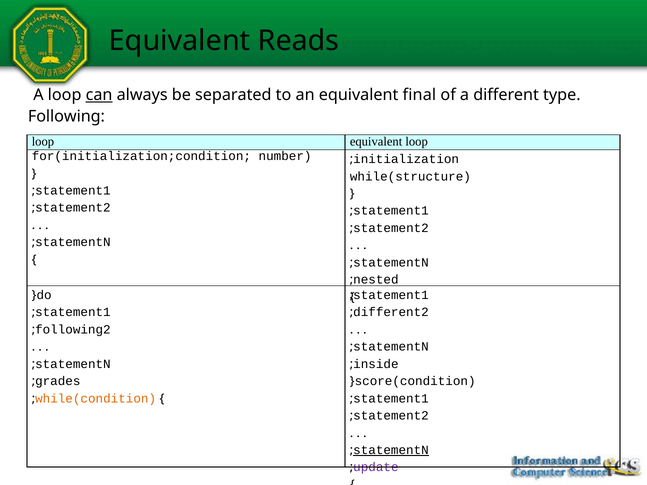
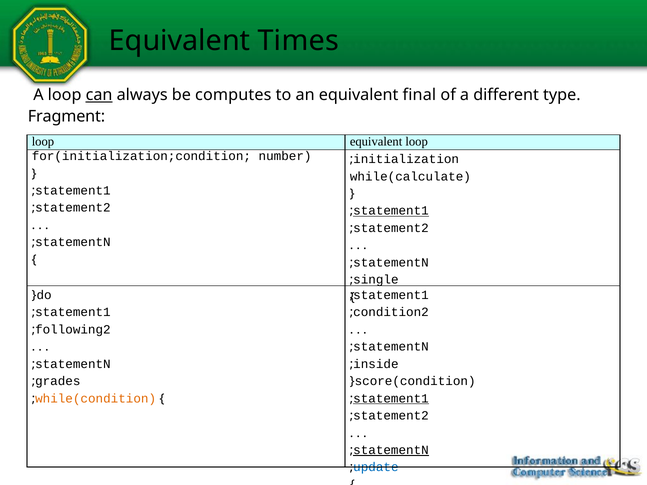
Reads: Reads -> Times (298, 41)
separated: separated -> computes (233, 95)
Following: Following -> Fragment (66, 116)
while(structure: while(structure -> while(calculate (410, 176)
statement1 underline: none -> present (391, 211)
nested: nested -> single (376, 280)
different2: different2 -> condition2 (391, 312)
statement1 underline: none -> present (391, 399)
update colour: purple -> blue (376, 467)
